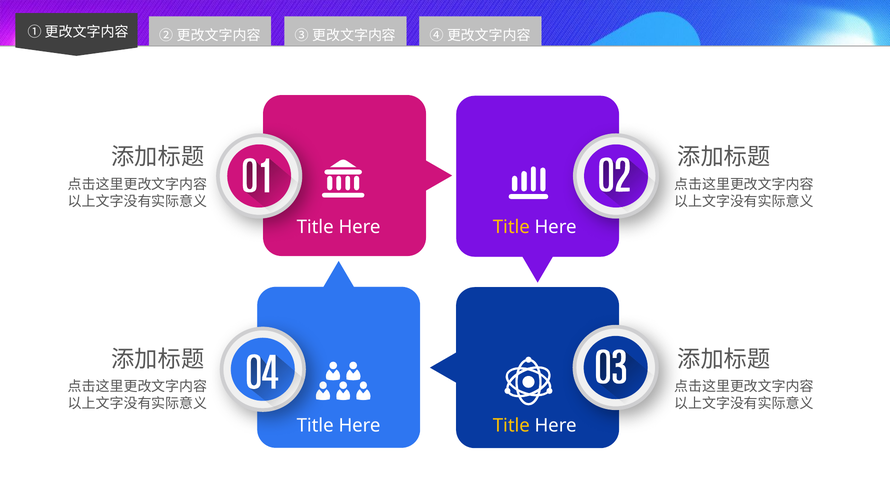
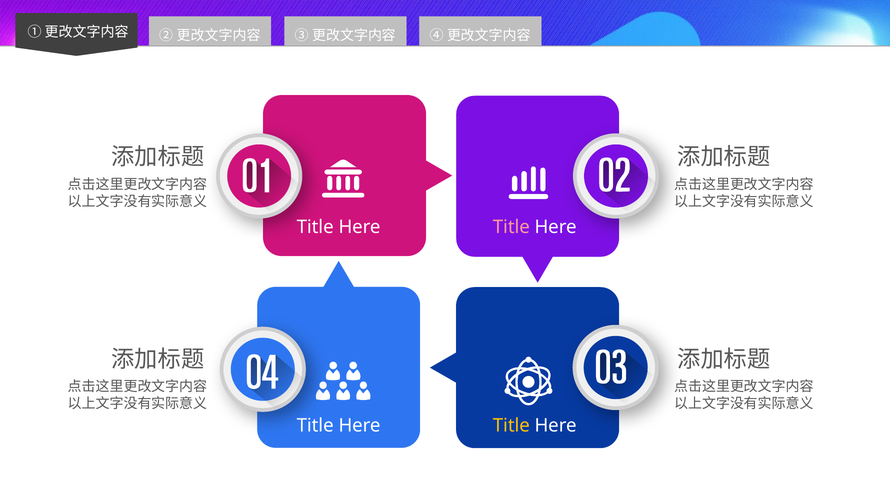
Title colour: yellow -> pink (511, 227)
